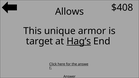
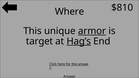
$408: $408 -> $810 (122, 8)
Allows: Allows -> Where (70, 12)
armor underline: none -> present (92, 31)
